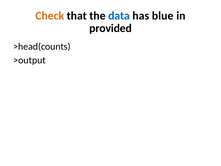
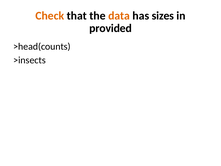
data colour: blue -> orange (119, 16)
blue: blue -> sizes (163, 16)
>output: >output -> >insects (30, 60)
